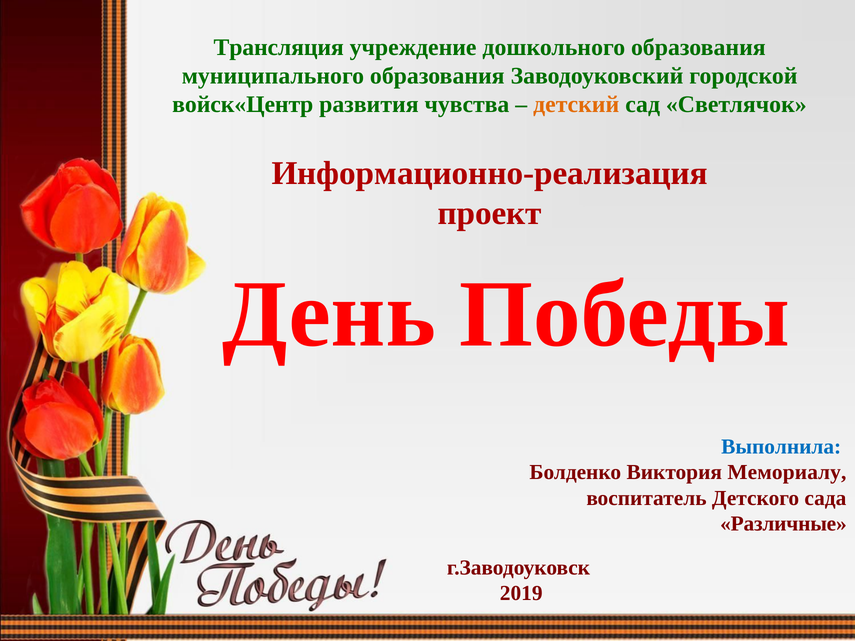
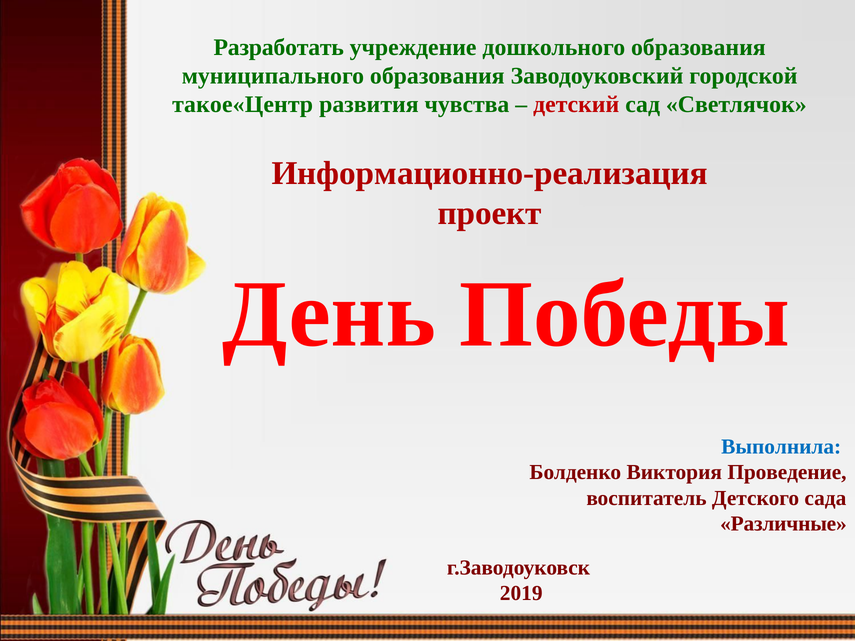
Трансляция: Трансляция -> Разработать (279, 47)
войск«Центр: войск«Центр -> такое«Центр (243, 104)
детский colour: orange -> red (576, 104)
Мемориалу: Мемориалу -> Проведение (787, 473)
